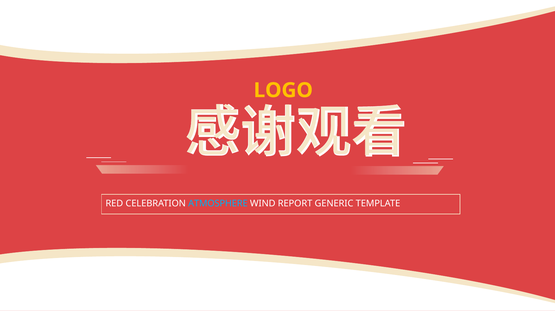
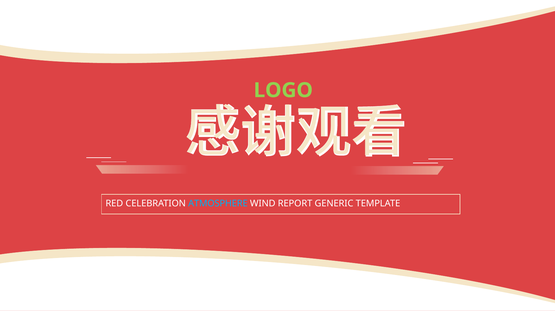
LOGO colour: yellow -> light green (283, 90)
